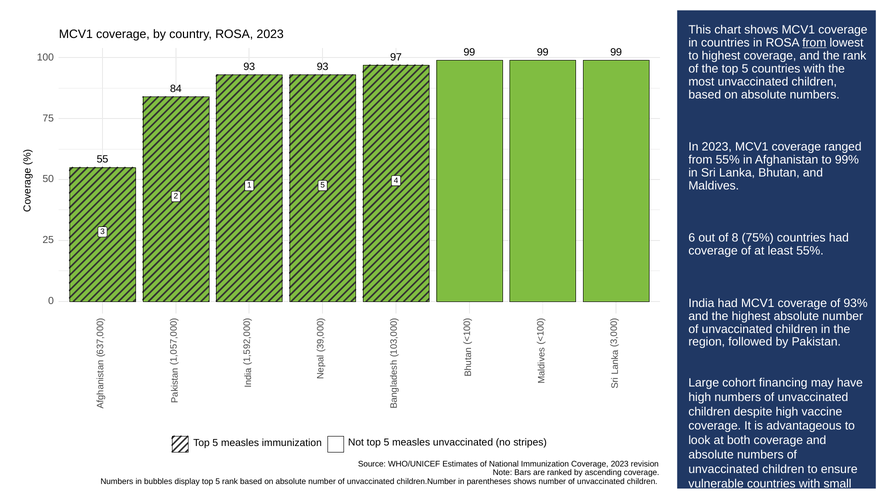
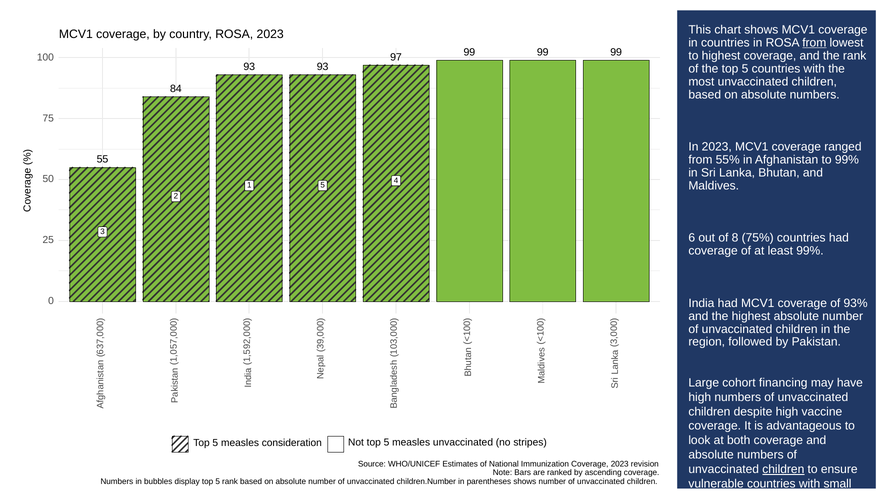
least 55%: 55% -> 99% (810, 251)
measles immunization: immunization -> consideration (292, 443)
children underline: none -> present (783, 469)
